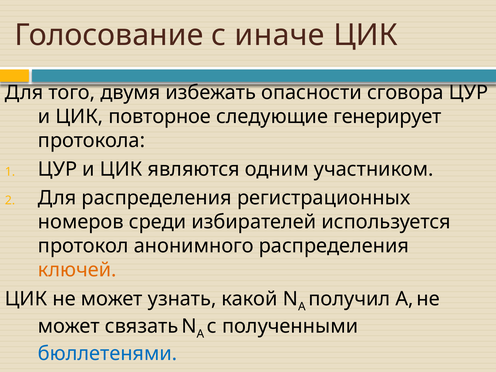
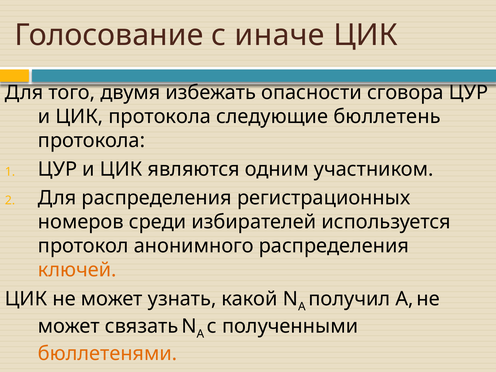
ЦИК повторное: повторное -> протокола (160, 116)
генерирует: генерирует -> бюллетень (387, 116)
бюллетенями colour: blue -> orange (108, 353)
